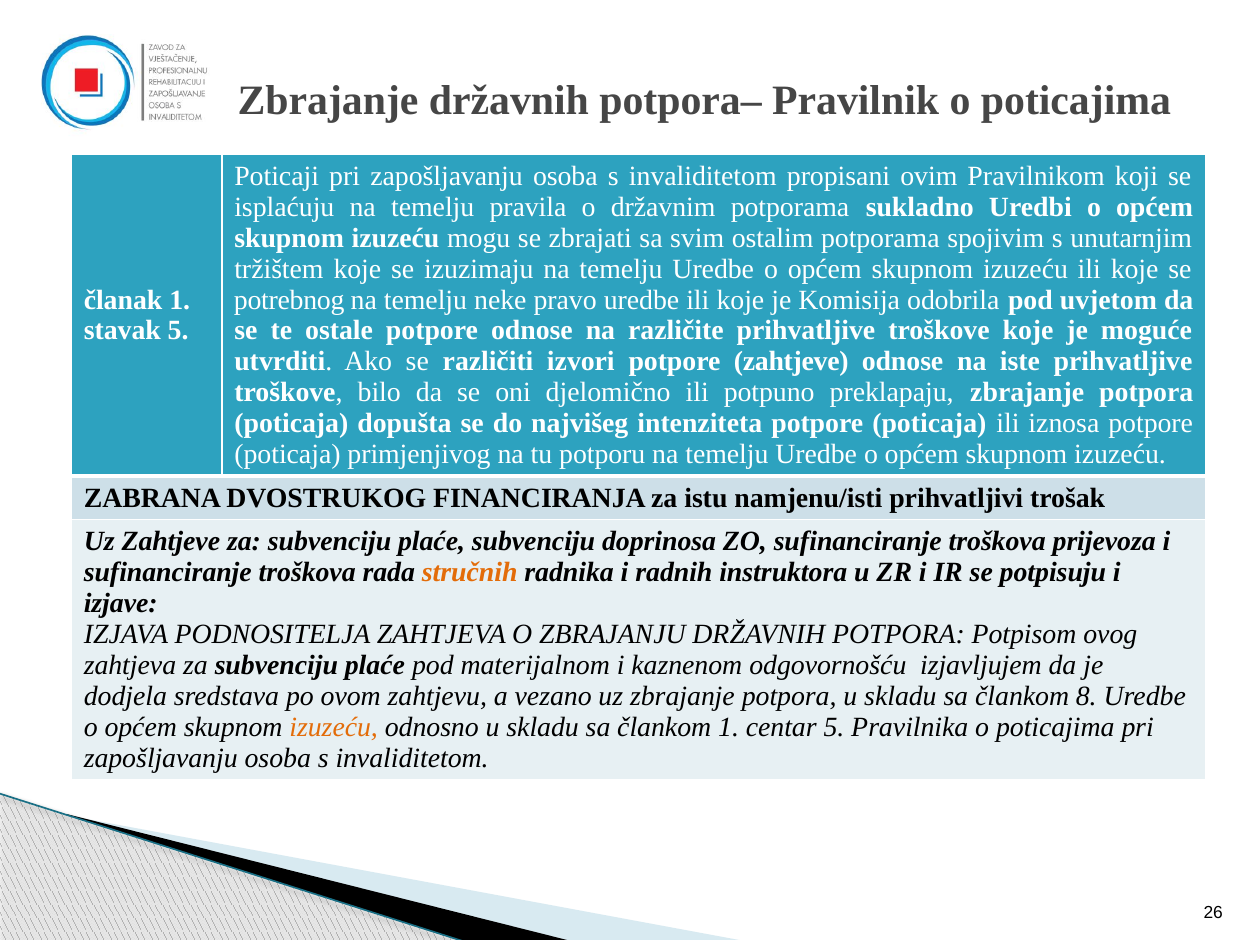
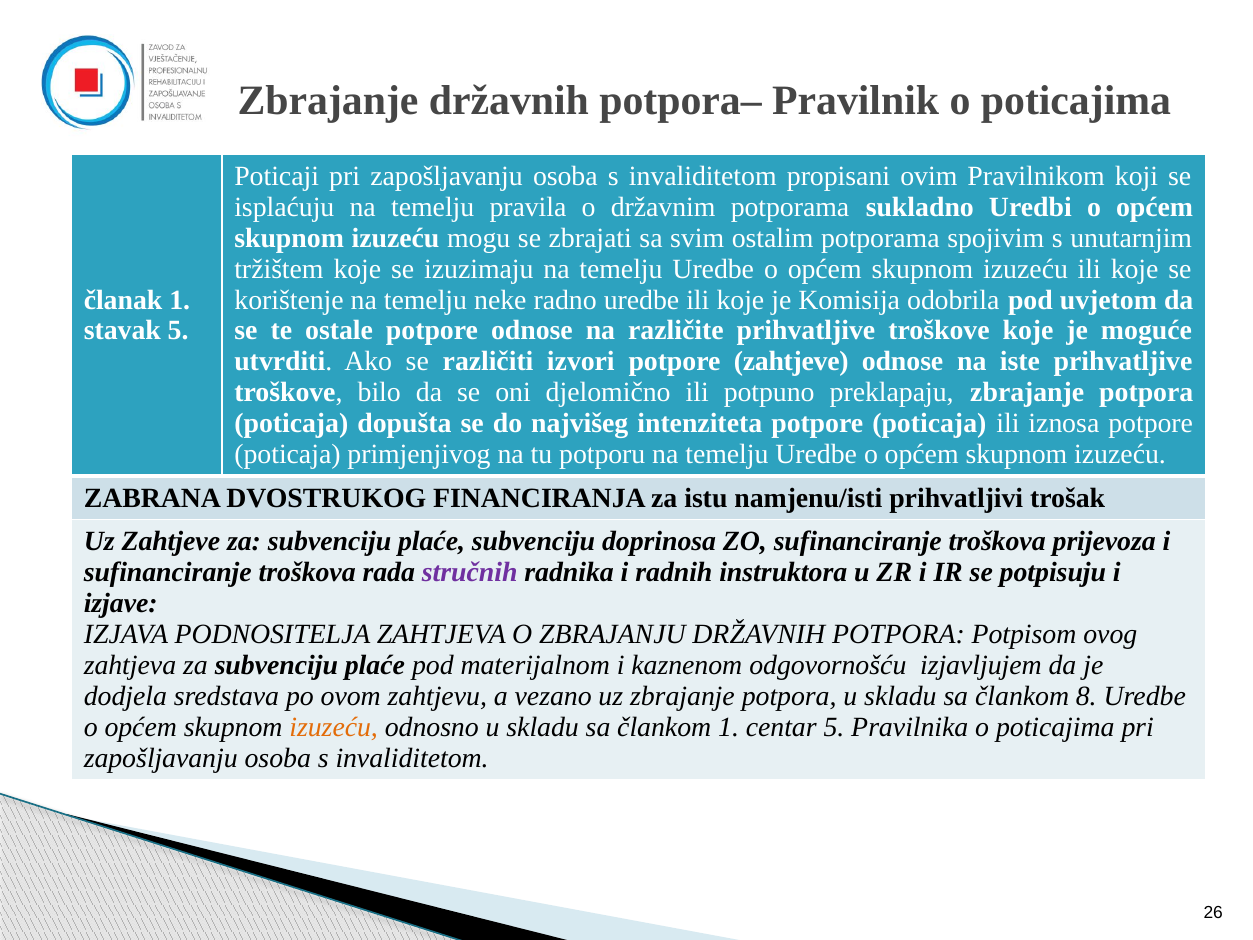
potrebnog: potrebnog -> korištenje (289, 300)
pravo: pravo -> radno (565, 300)
stručnih colour: orange -> purple (470, 572)
